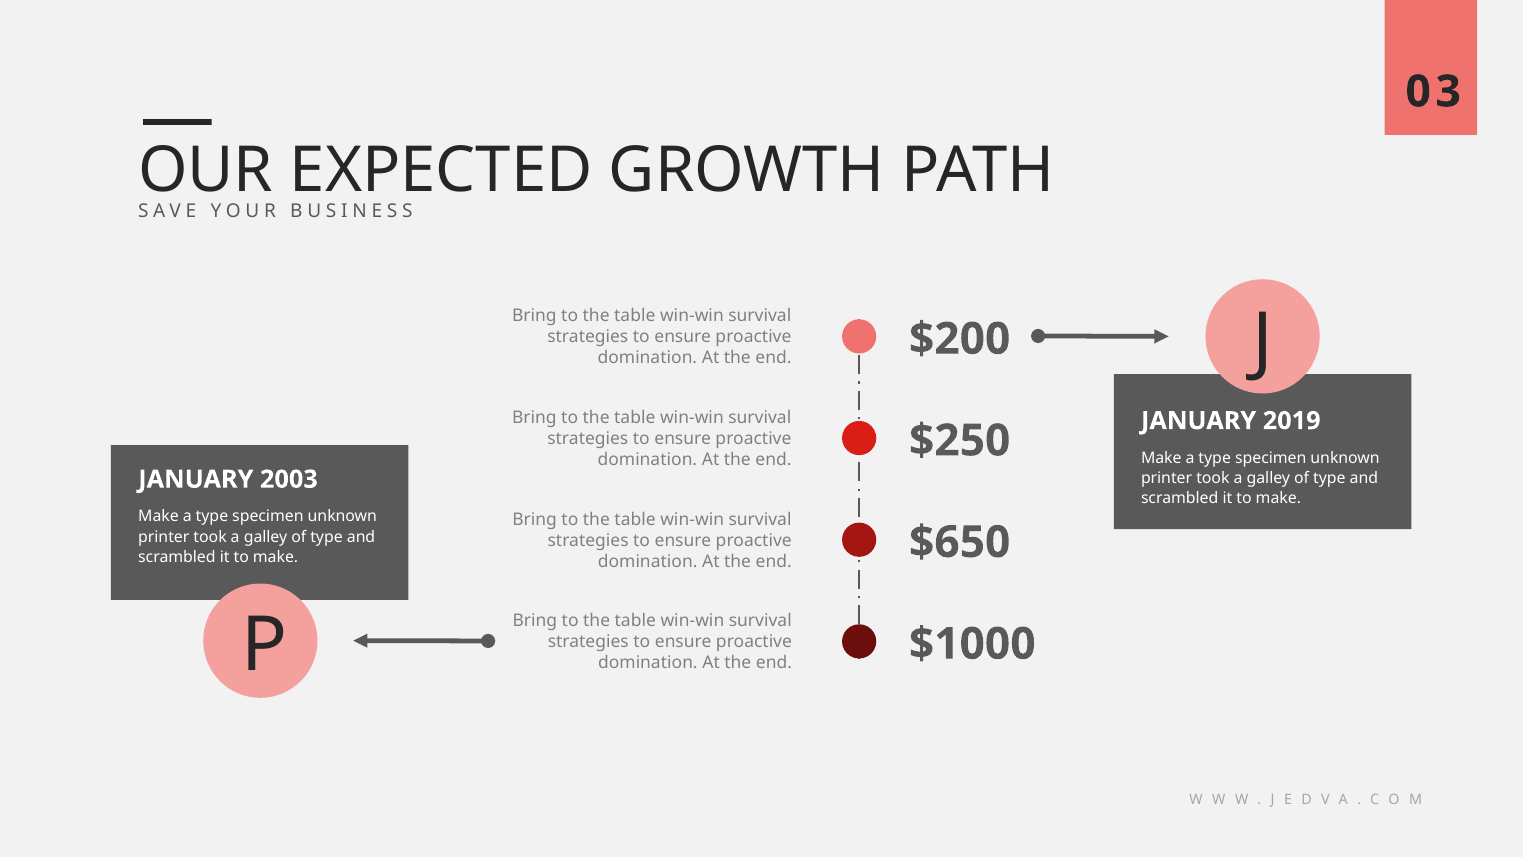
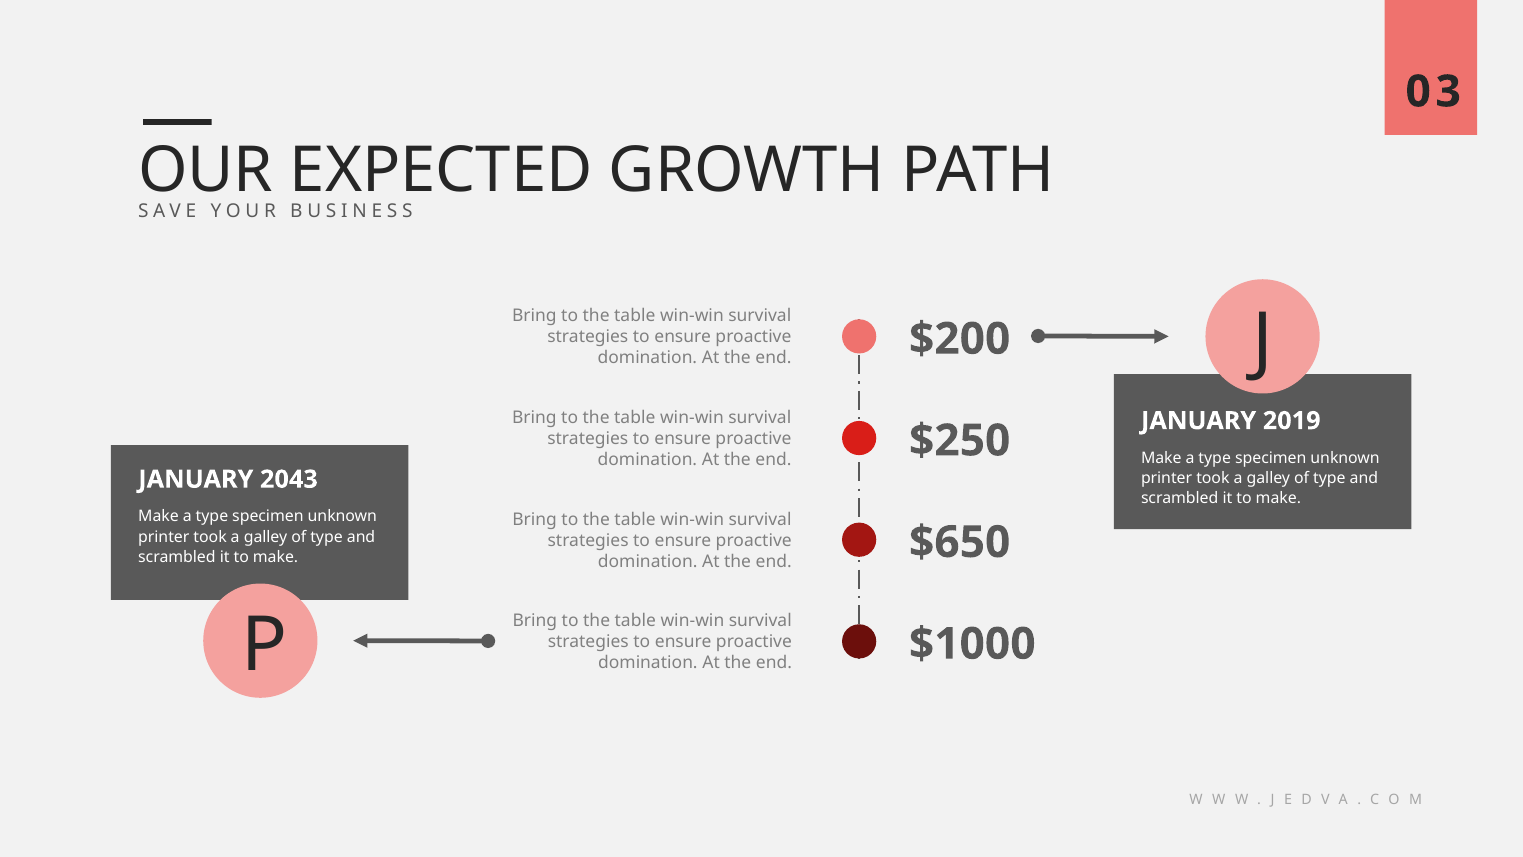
2003: 2003 -> 2043 (289, 479)
